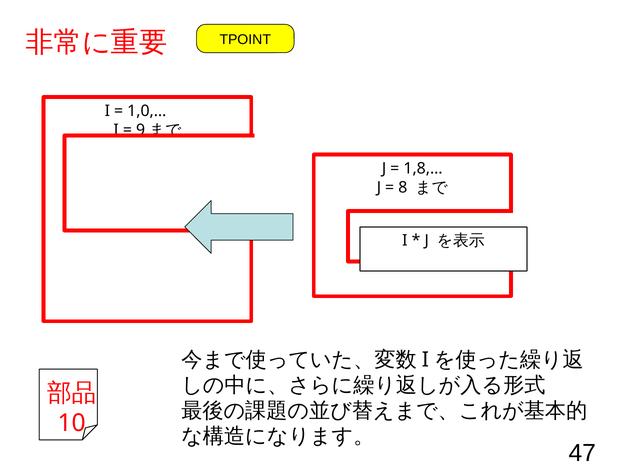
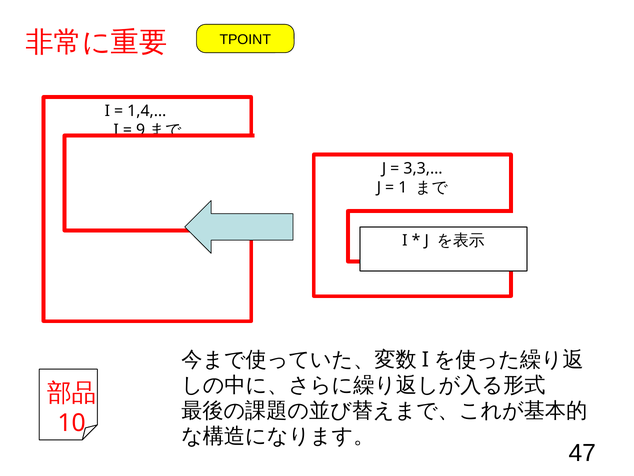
1,0,…: 1,0,… -> 1,4,… (147, 111)
1,8,…: 1,8,… -> 3,3,… (423, 168)
8: 8 -> 1 (403, 187)
